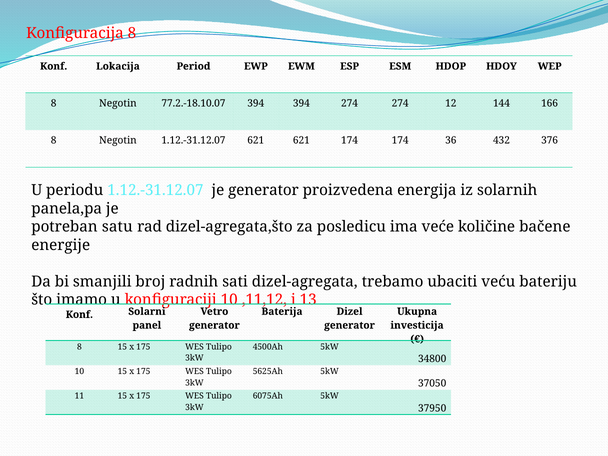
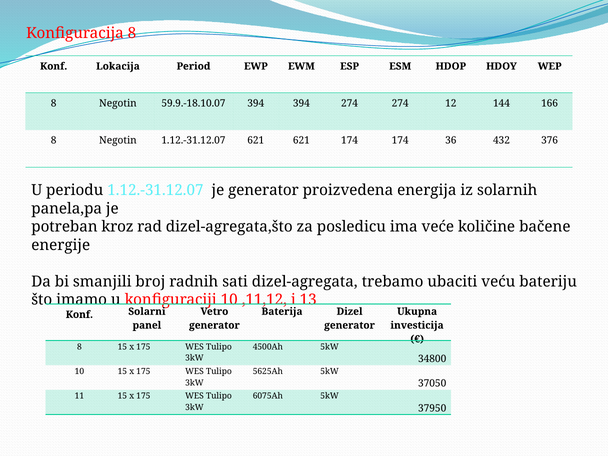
77.2.-18.10.07: 77.2.-18.10.07 -> 59.9.-18.10.07 (193, 103)
satu: satu -> kroz (117, 227)
